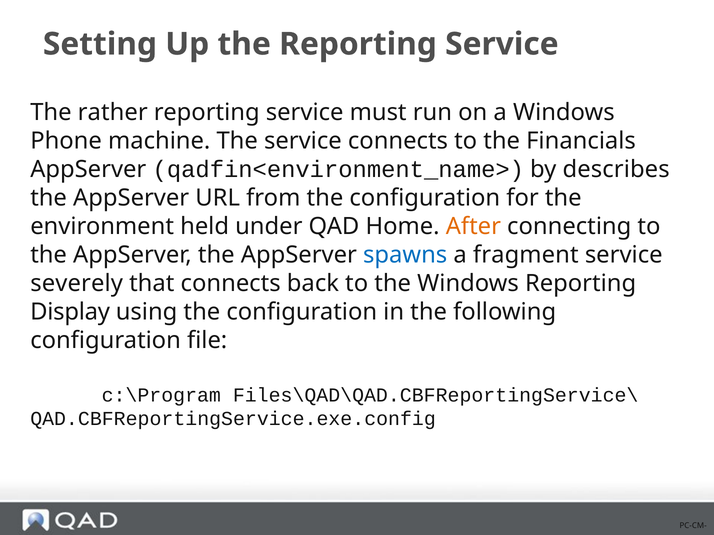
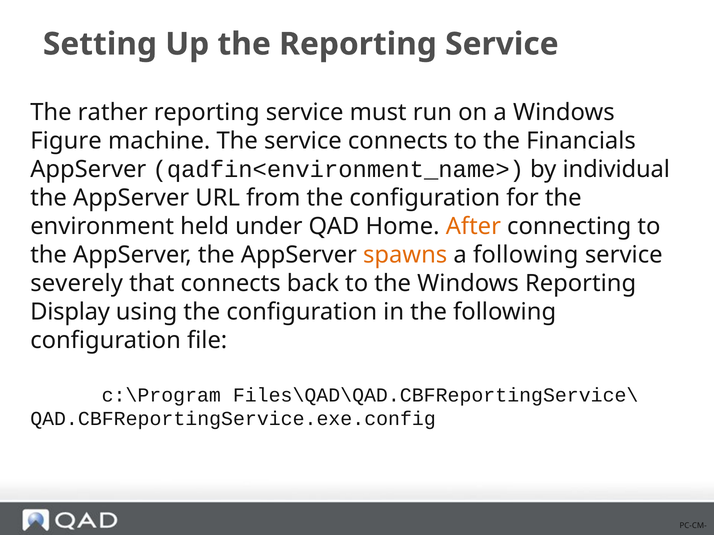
Phone: Phone -> Figure (66, 141)
describes: describes -> individual (616, 170)
spawns colour: blue -> orange (405, 255)
a fragment: fragment -> following (526, 255)
